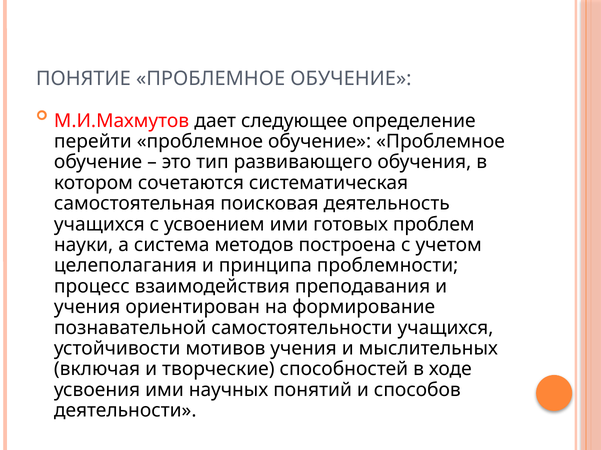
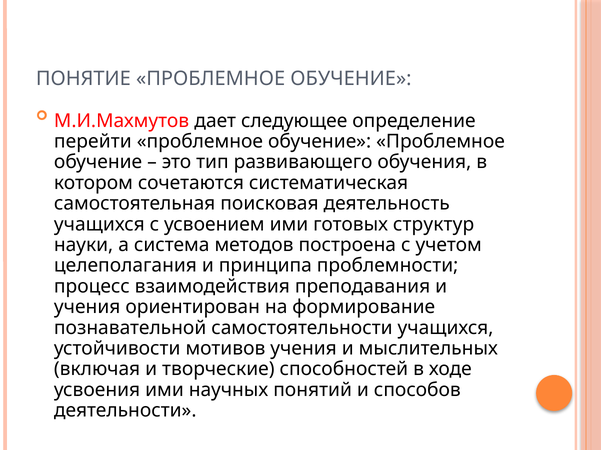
проблем: проблем -> структур (434, 225)
